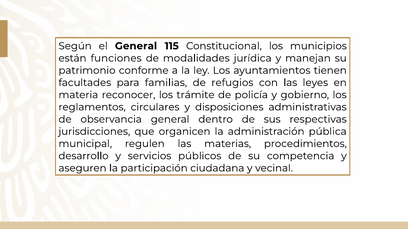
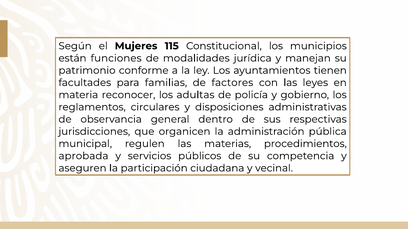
el General: General -> Mujeres (136, 46)
refugios: refugios -> factores (232, 83)
trámite: trámite -> adultas (195, 95)
desarrollo: desarrollo -> aprobada (83, 156)
